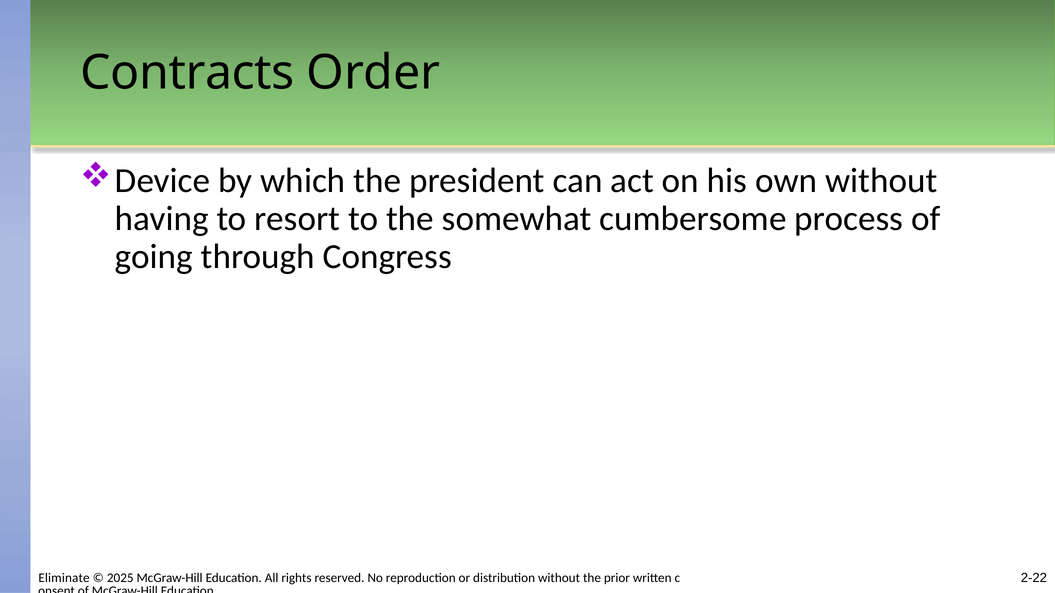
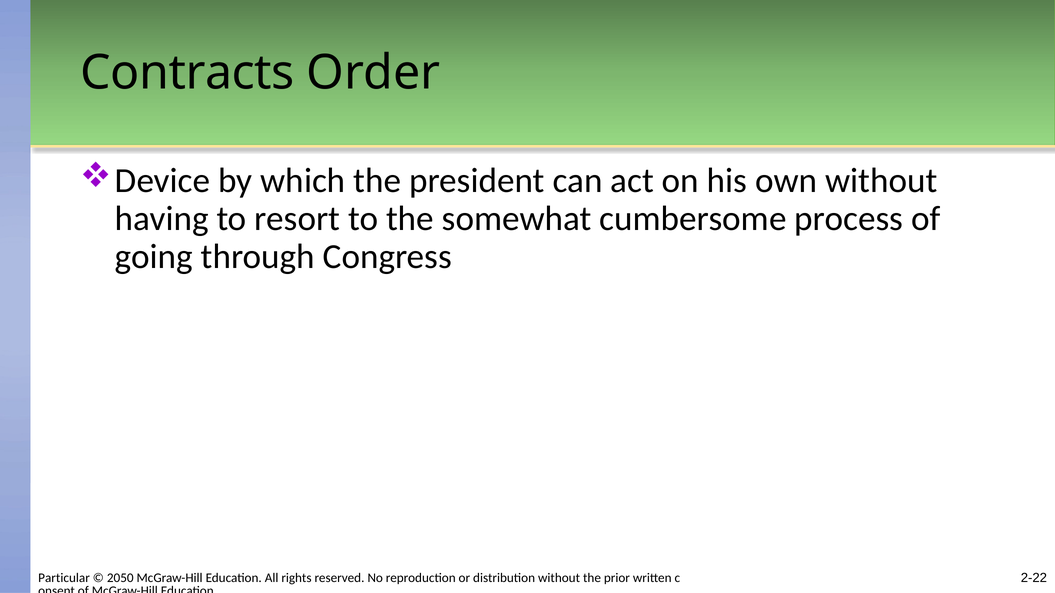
Eliminate: Eliminate -> Particular (64, 578)
2025: 2025 -> 2050 (120, 578)
